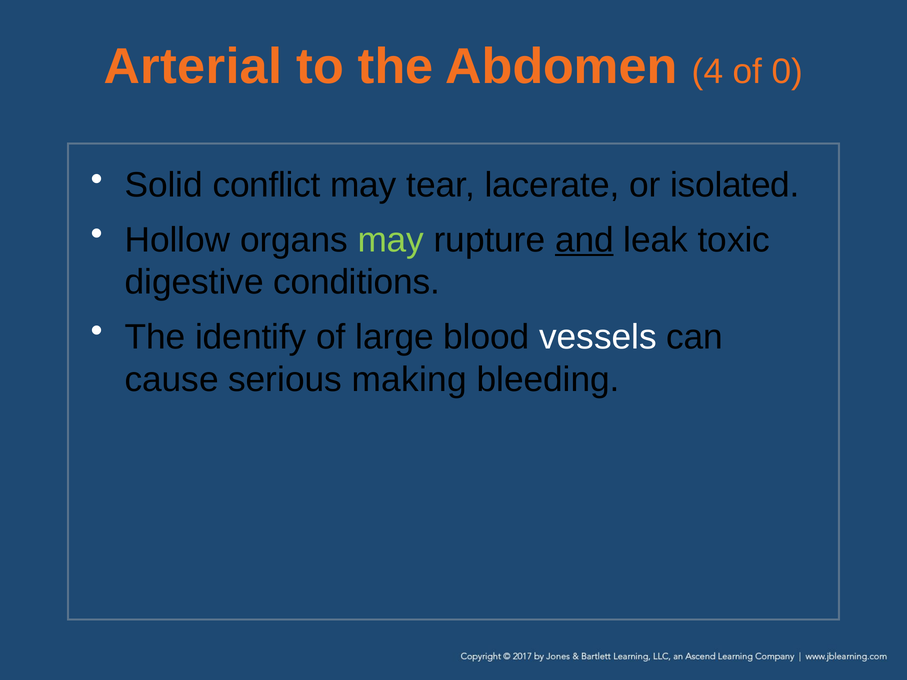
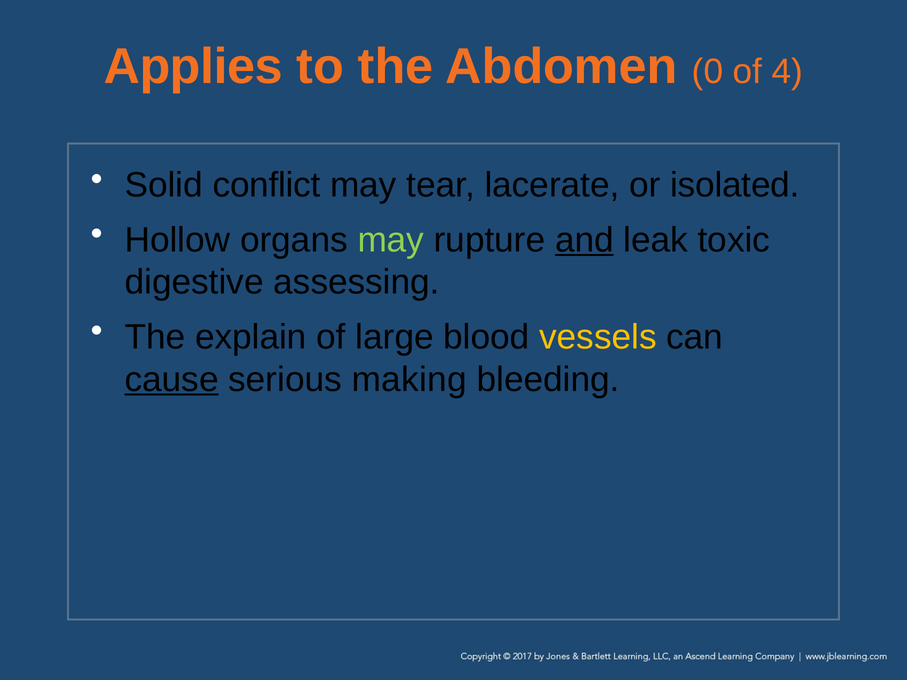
Arterial: Arterial -> Applies (193, 67)
4: 4 -> 0 (707, 72)
0: 0 -> 4 (788, 72)
conditions: conditions -> assessing (356, 282)
identify: identify -> explain (251, 337)
vessels colour: white -> yellow (598, 337)
cause underline: none -> present (172, 380)
